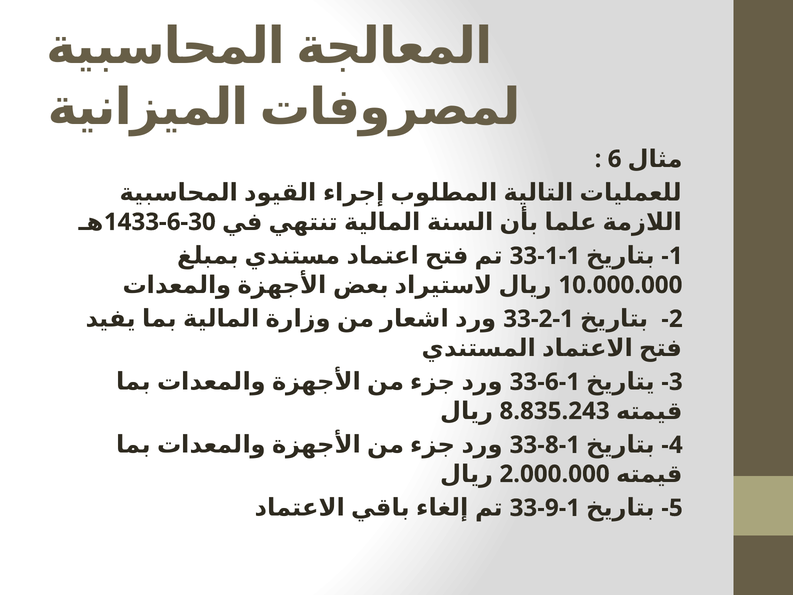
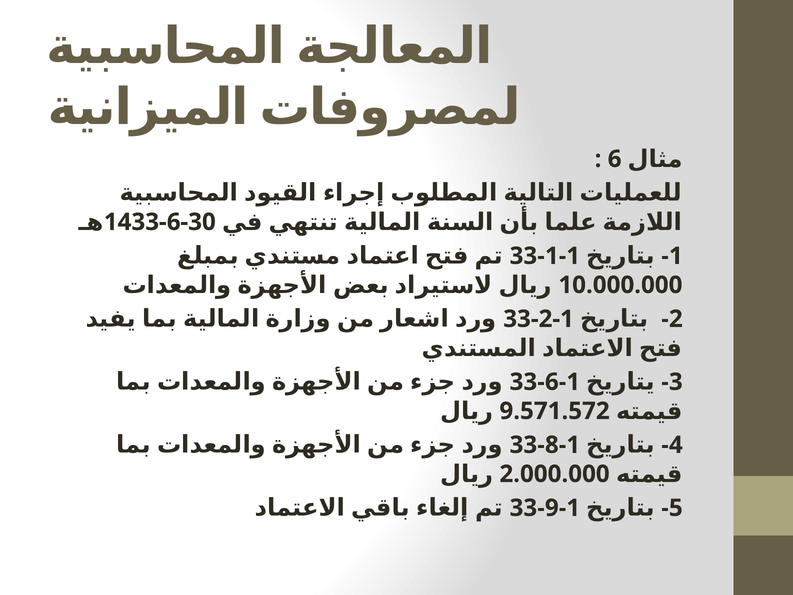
8.835.243: 8.835.243 -> 9.571.572 (555, 411)
